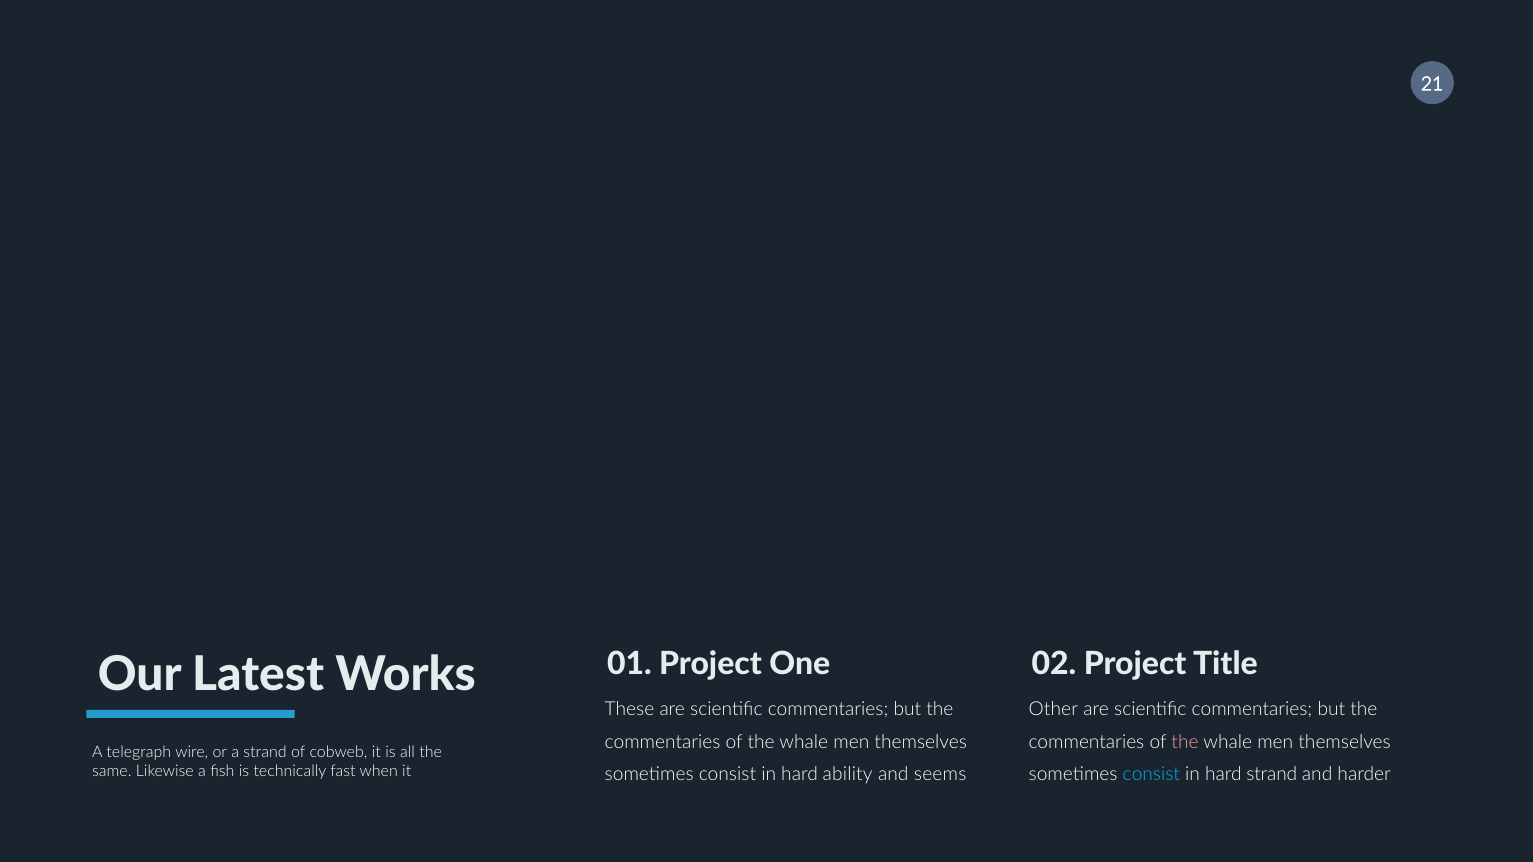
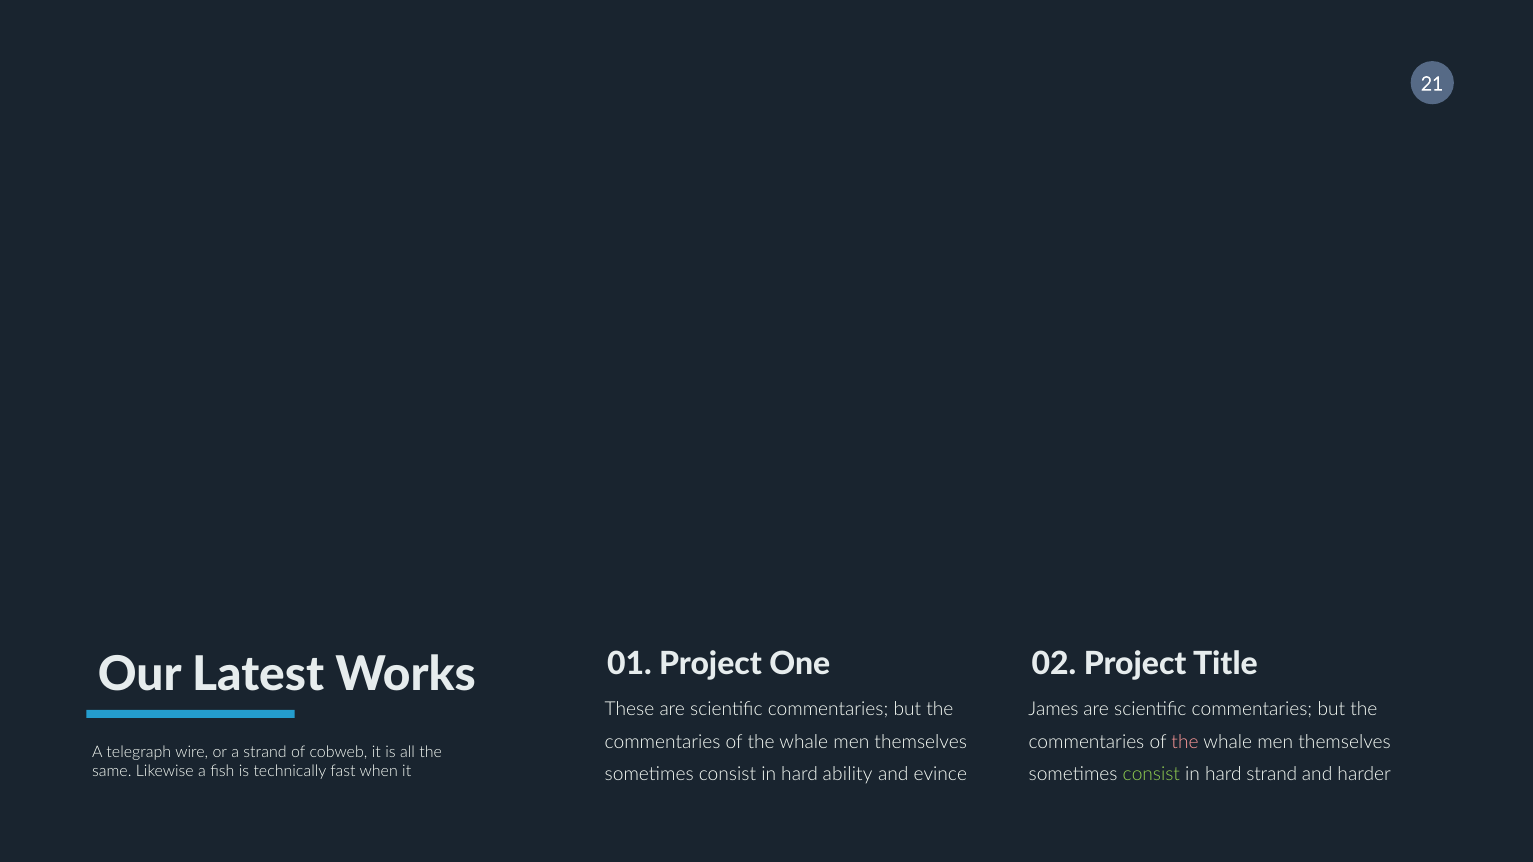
Other: Other -> James (1054, 710)
seems: seems -> evince (940, 775)
consist colour: light blue -> light green (1151, 775)
